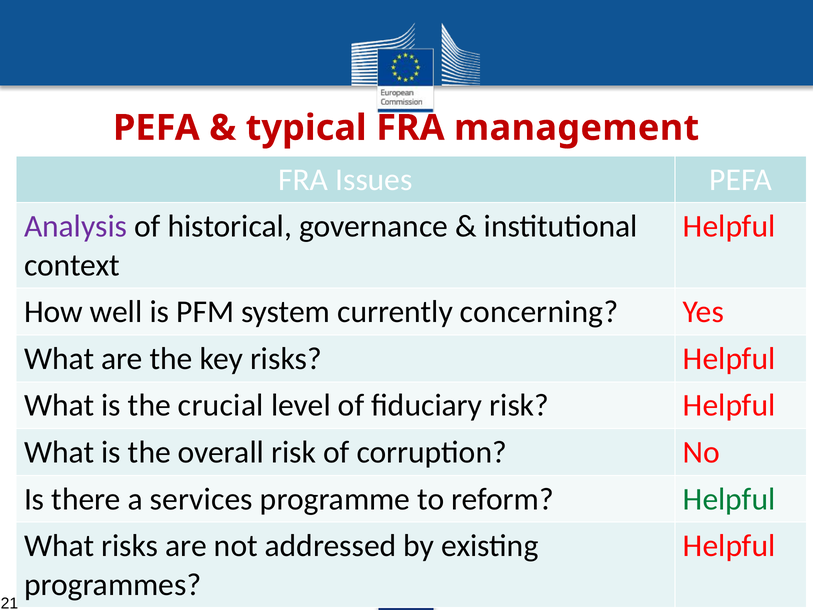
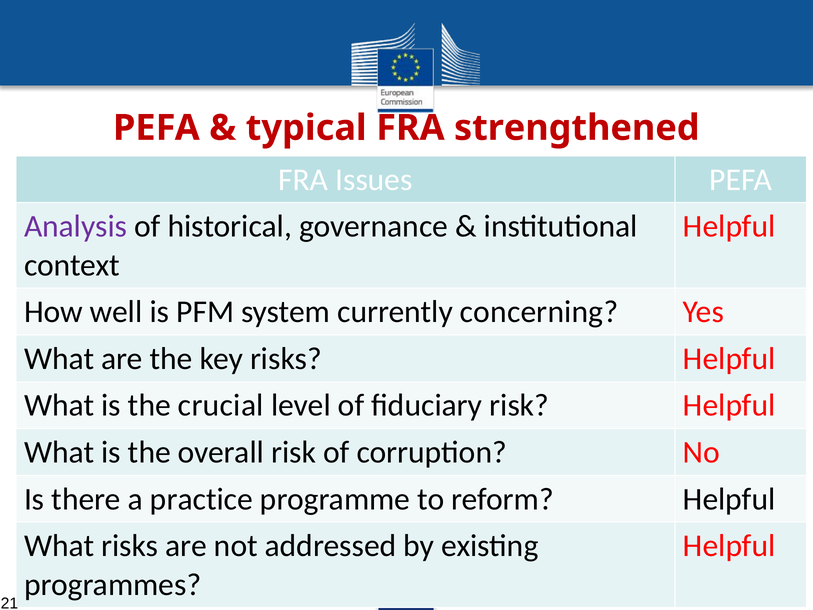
management: management -> strengthened (577, 128)
services: services -> practice (201, 499)
Helpful colour: green -> black (729, 499)
